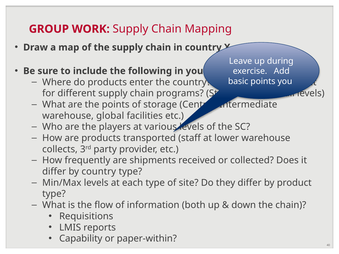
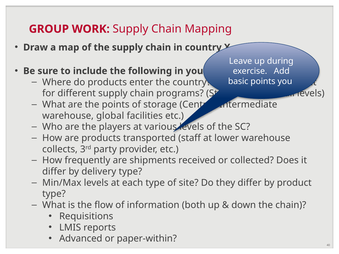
by country: country -> delivery (99, 172)
Capability: Capability -> Advanced (81, 239)
